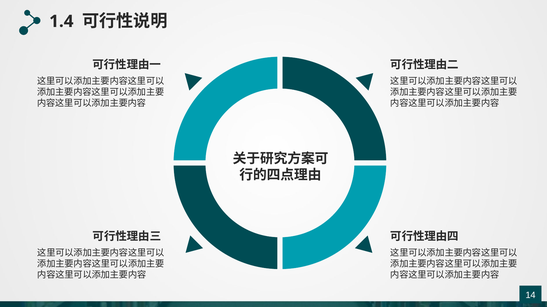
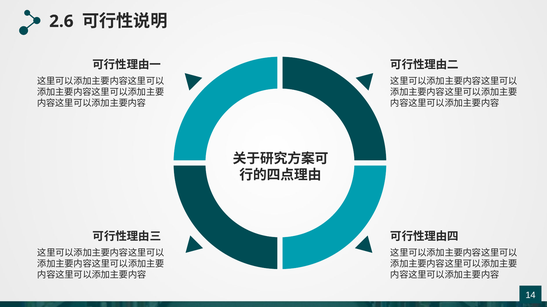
1.4: 1.4 -> 2.6 (61, 21)
